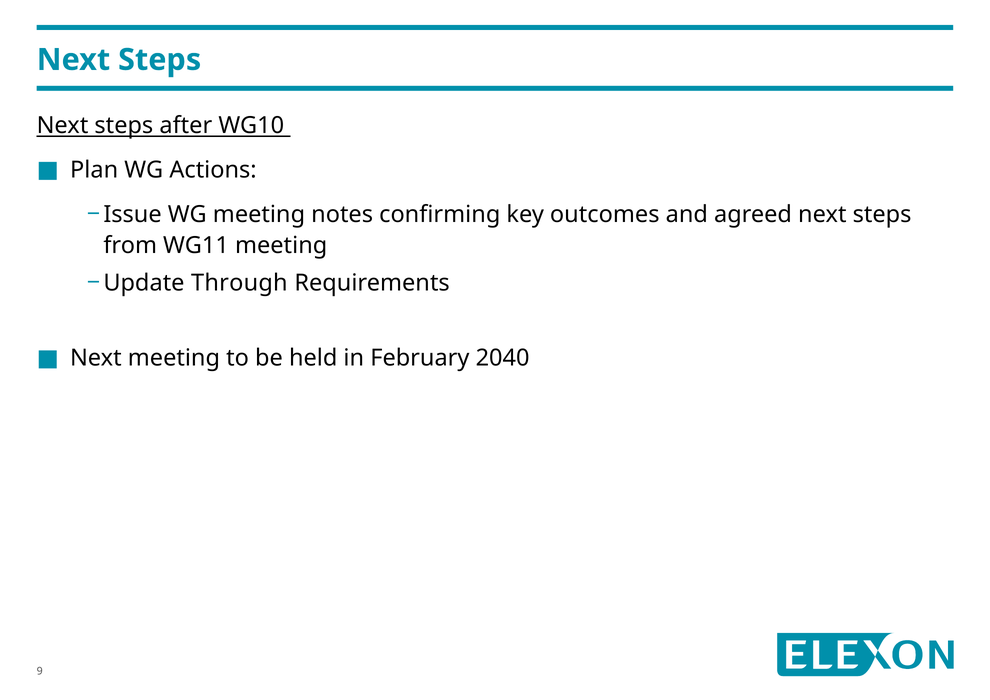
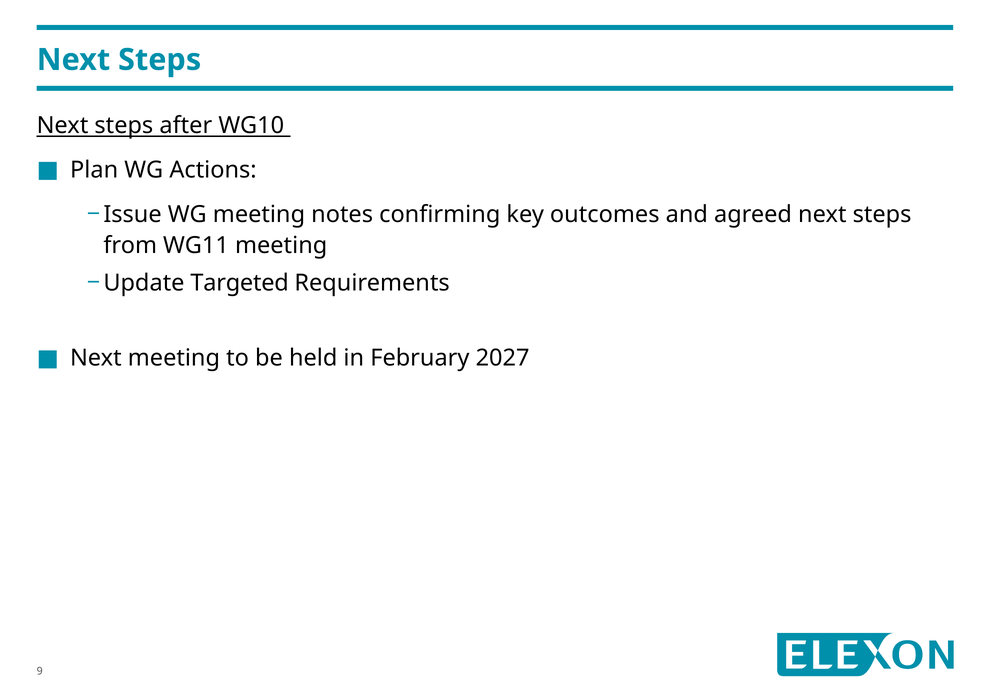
Through: Through -> Targeted (240, 283)
2040: 2040 -> 2027 (503, 358)
